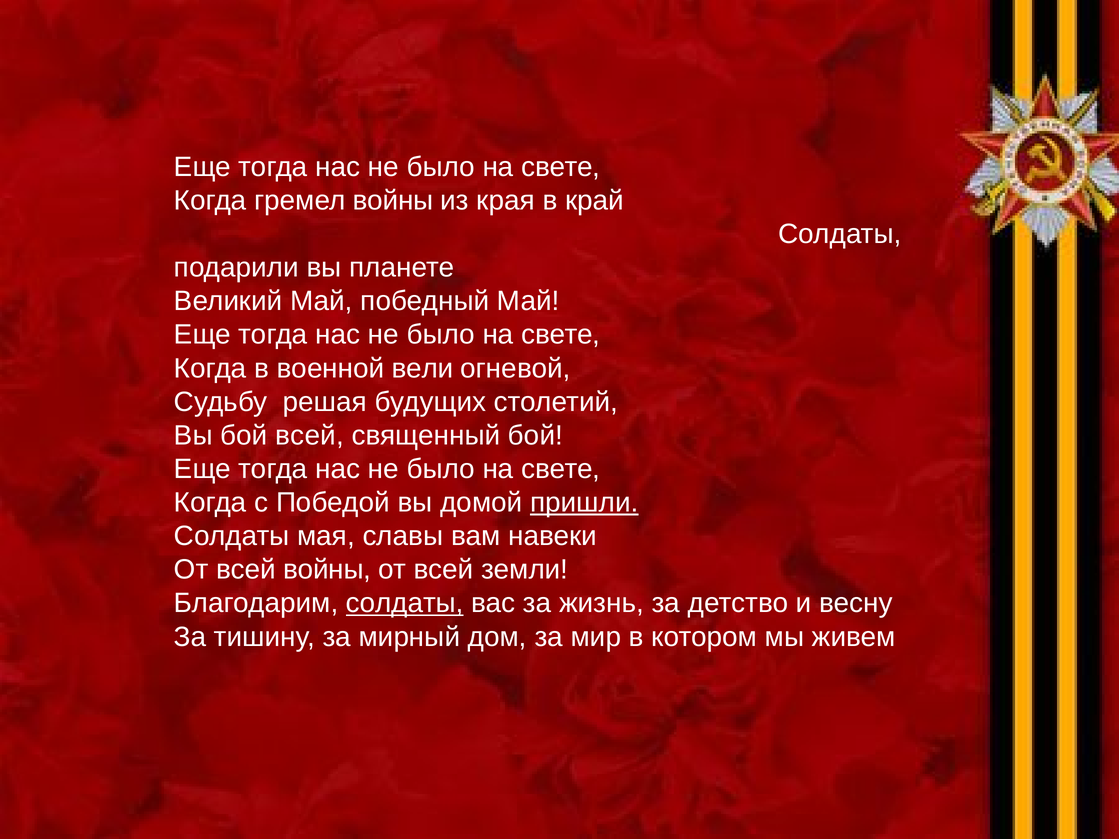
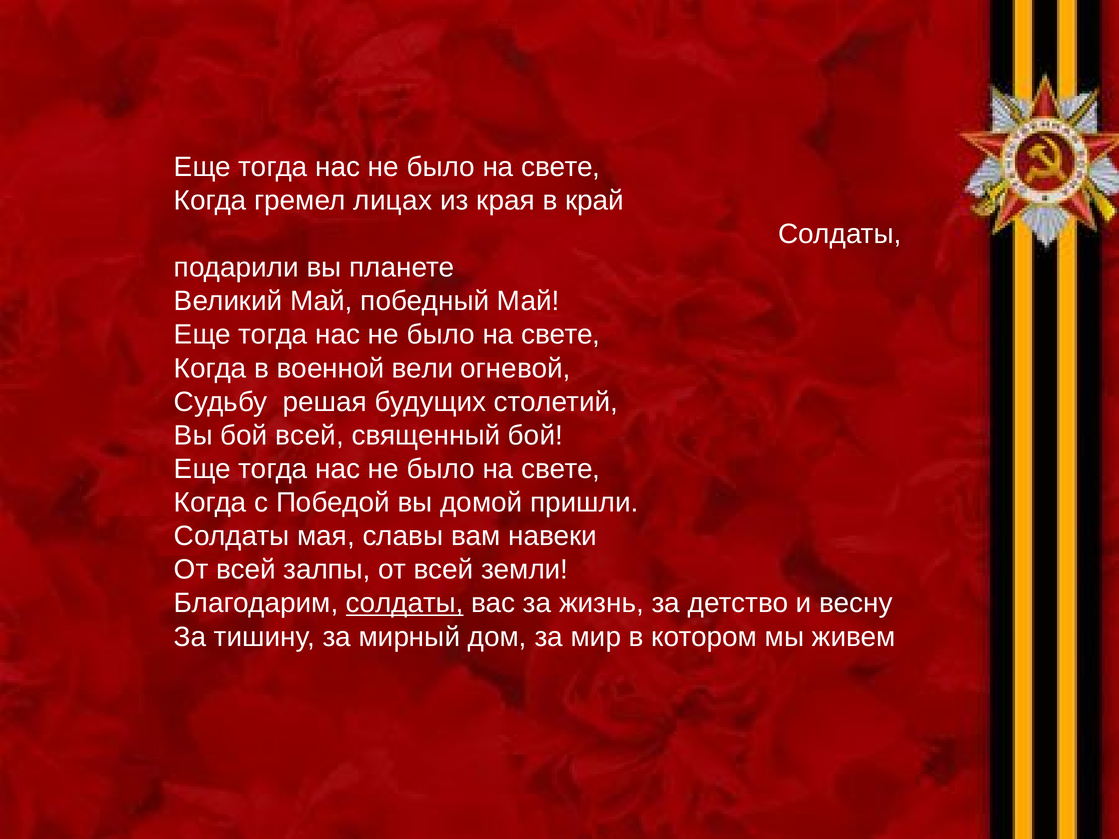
гремел войны: войны -> лицах (393, 201)
пришли underline: present -> none (584, 503)
всей войны: войны -> залпы (327, 570)
